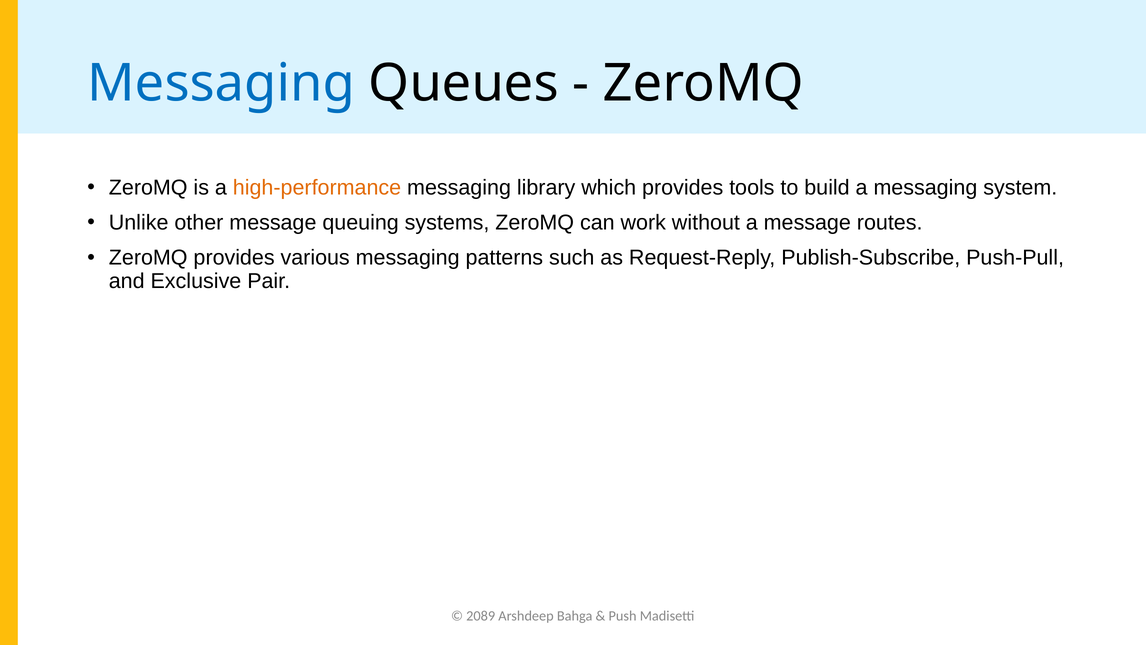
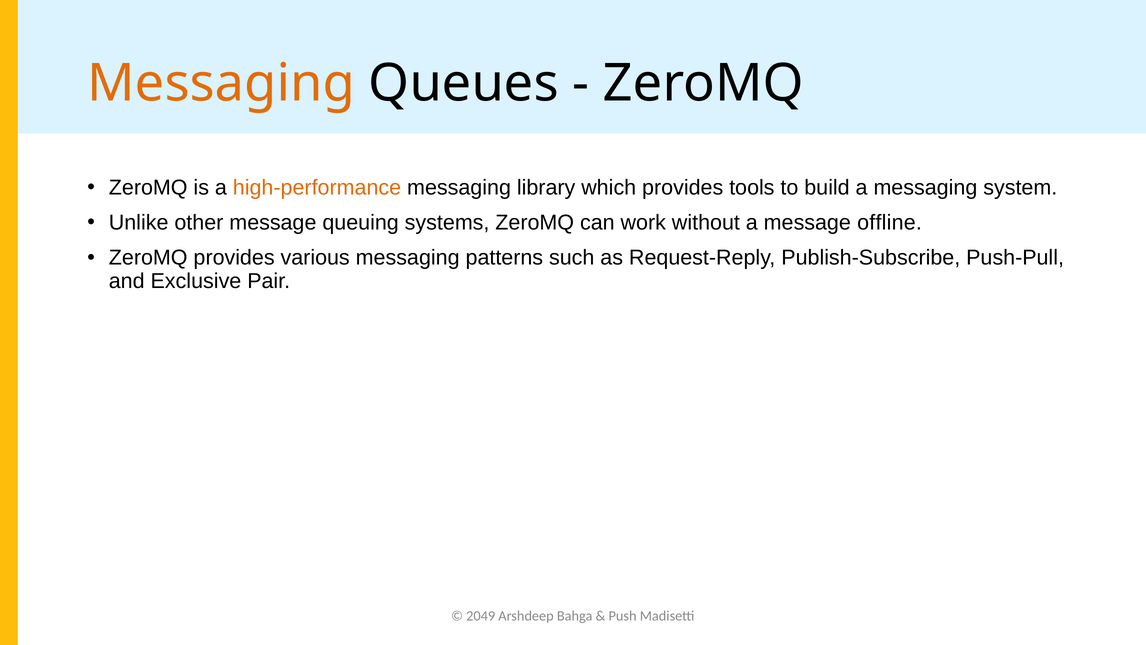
Messaging colour: blue -> orange (221, 83)
routes: routes -> offline (890, 223)
2089: 2089 -> 2049 (481, 615)
